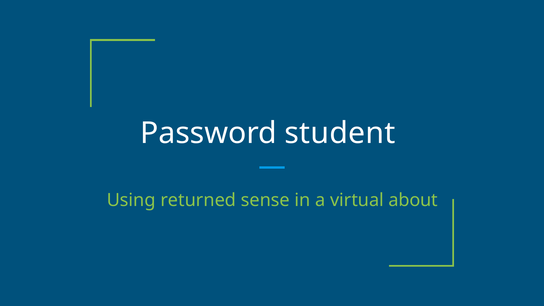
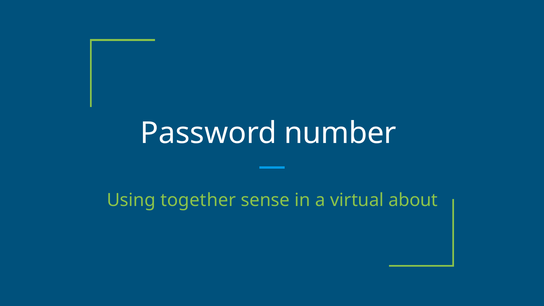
student: student -> number (340, 133)
returned: returned -> together (198, 200)
